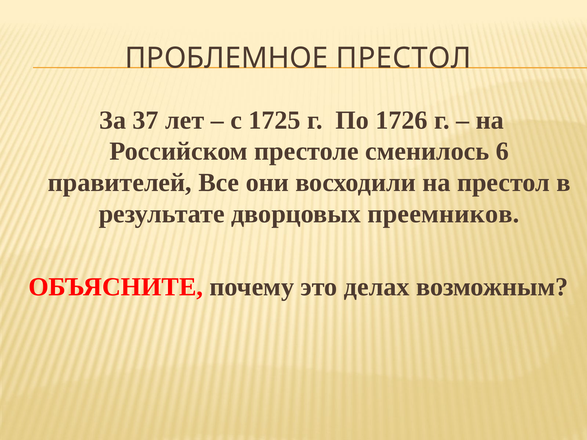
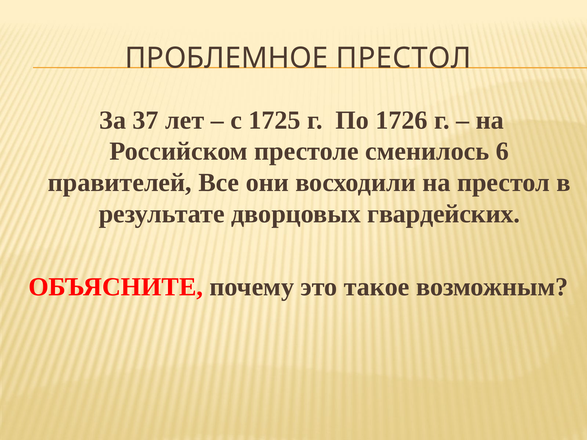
преемников: преемников -> гвардейских (444, 214)
делах: делах -> такое (377, 287)
